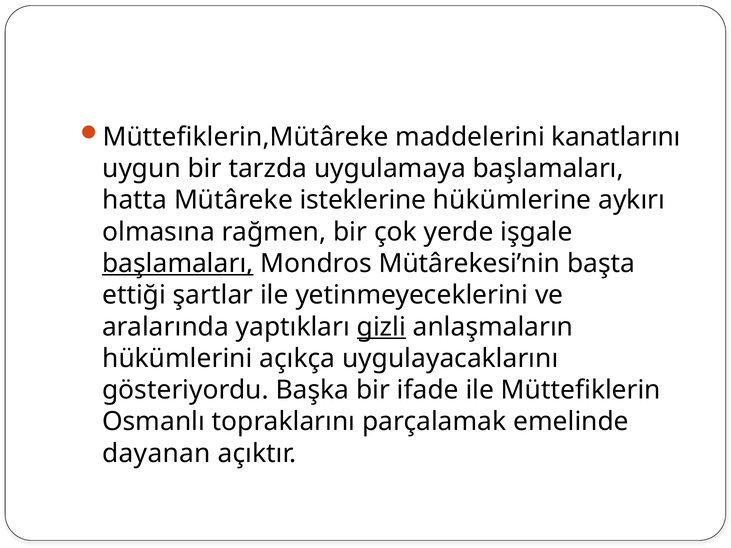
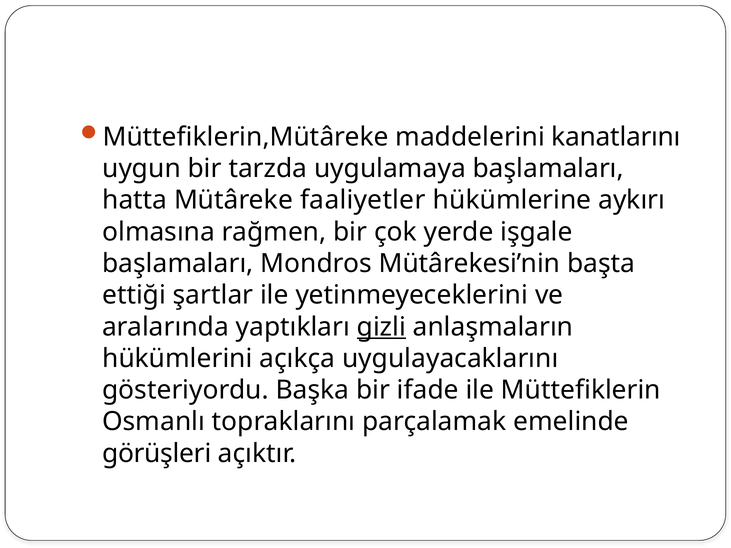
isteklerine: isteklerine -> faaliyetler (363, 200)
başlamaları underline: present -> none (178, 264)
dayanan: dayanan -> görüşleri (157, 454)
